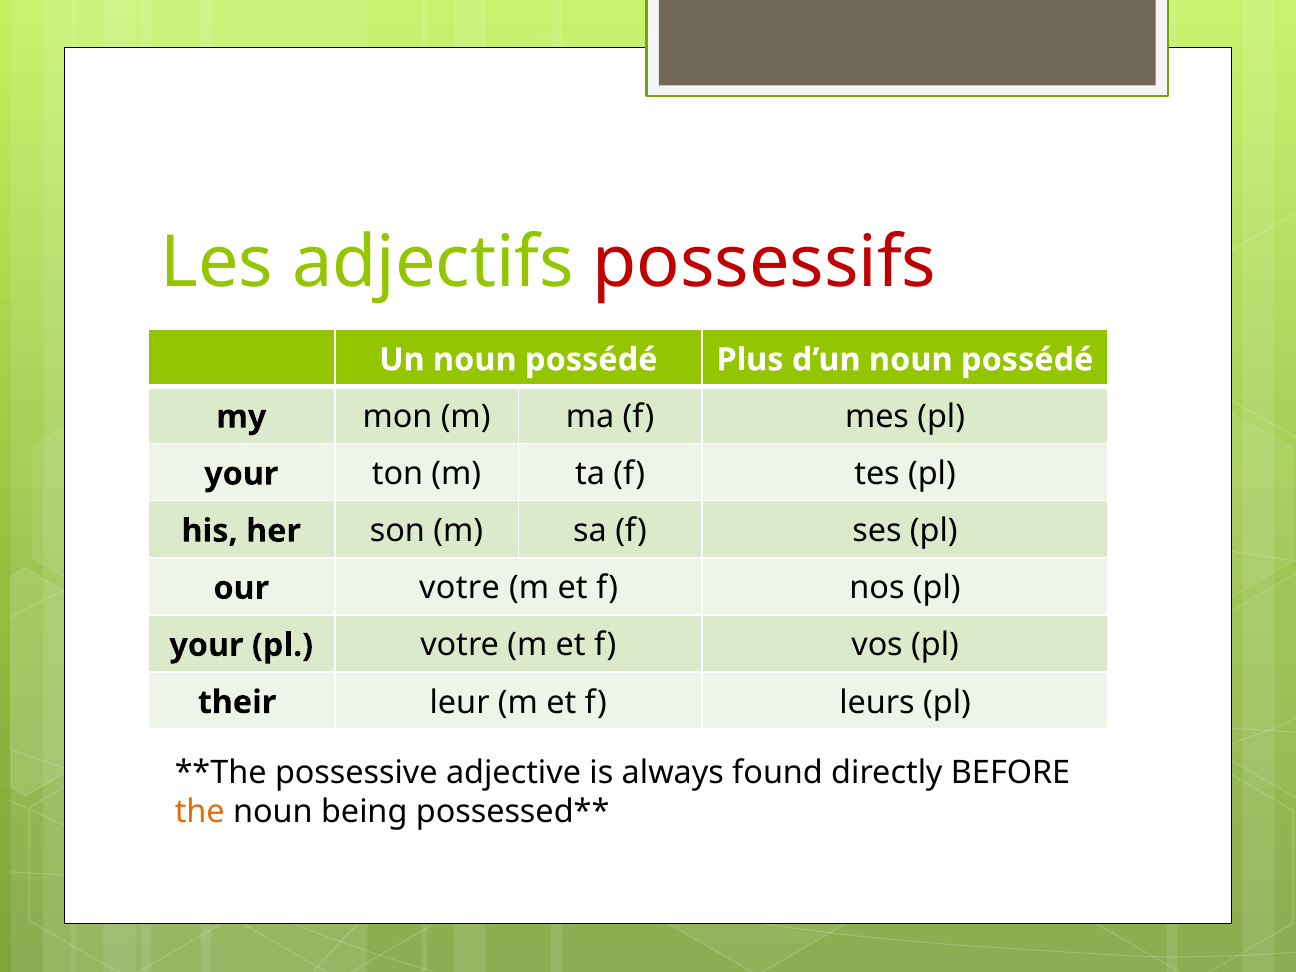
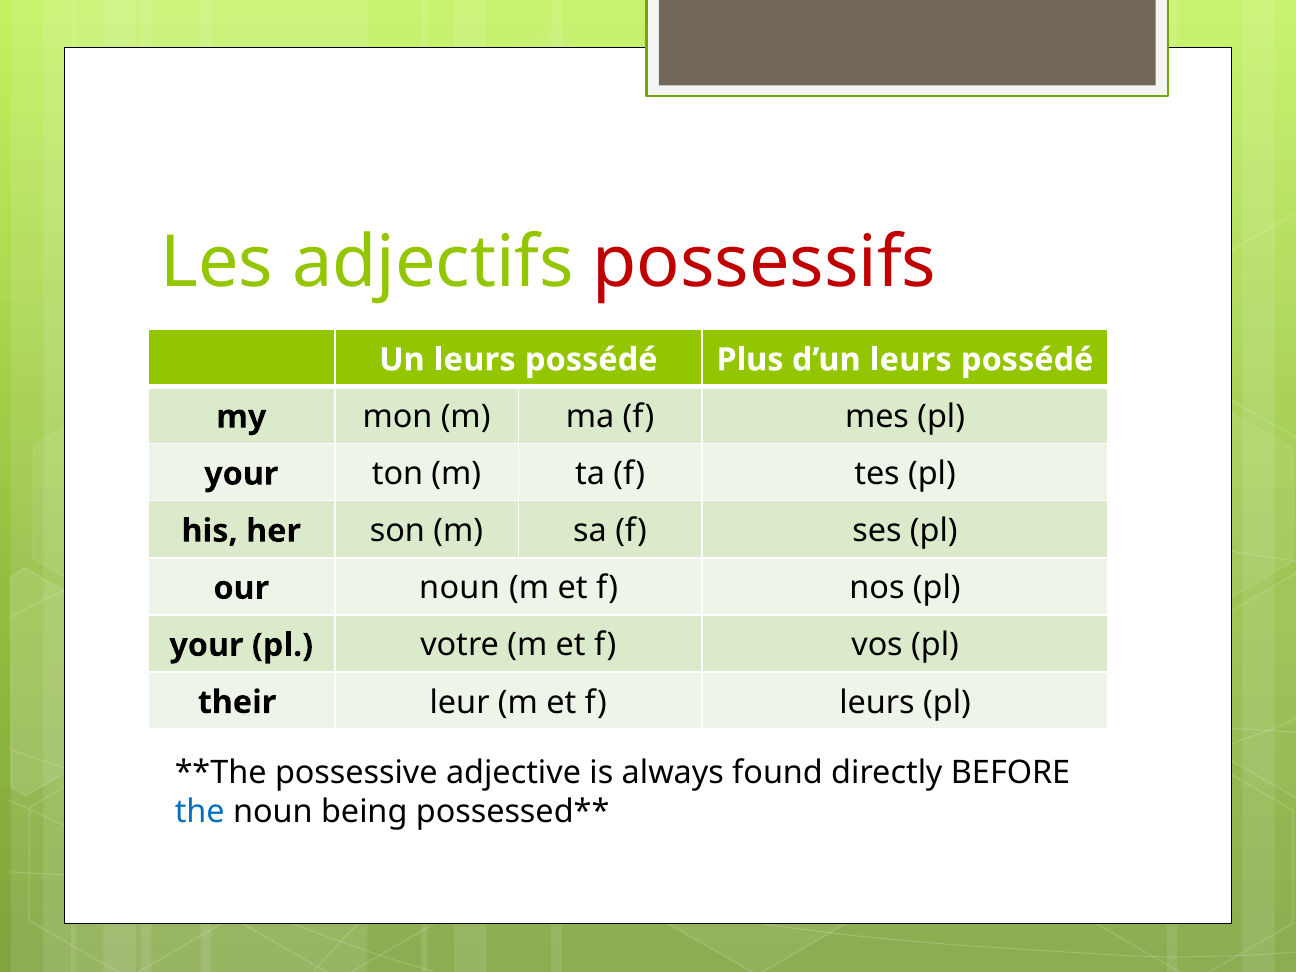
Un noun: noun -> leurs (475, 360)
d’un noun: noun -> leurs (911, 360)
our votre: votre -> noun (459, 588)
the colour: orange -> blue (200, 812)
